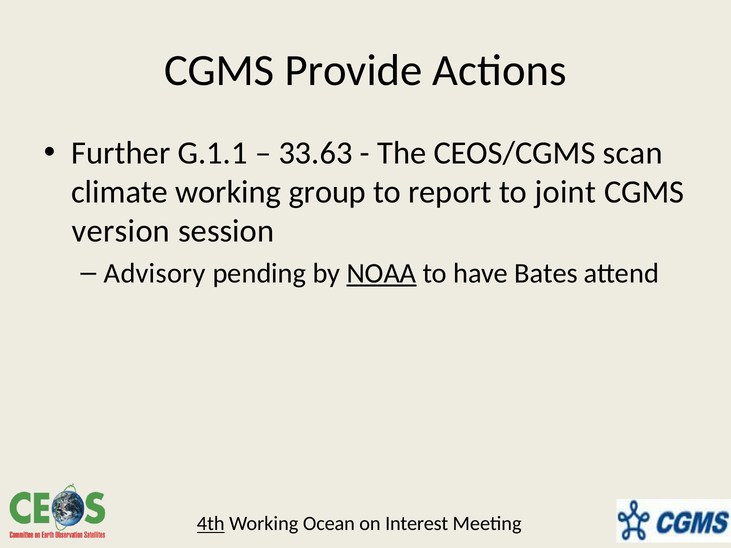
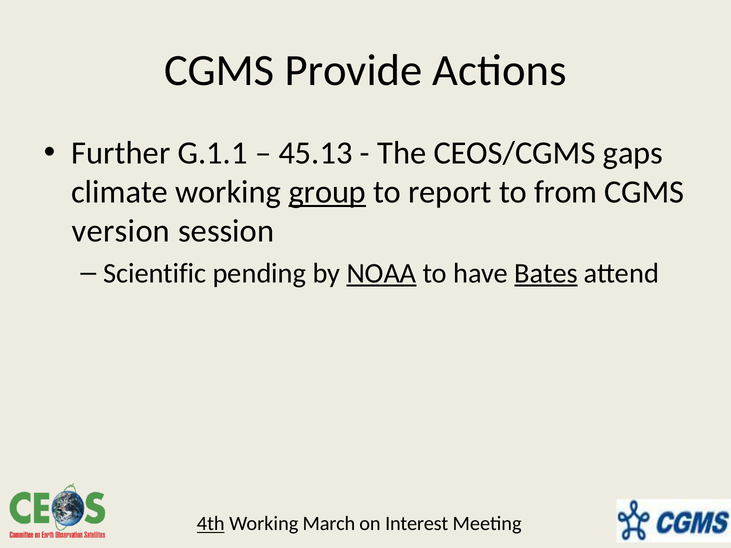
33.63: 33.63 -> 45.13 (316, 153)
scan: scan -> gaps (633, 153)
group underline: none -> present (327, 192)
joint: joint -> from (566, 192)
Advisory: Advisory -> Scientific (155, 273)
Bates underline: none -> present (546, 273)
Ocean: Ocean -> March (329, 524)
